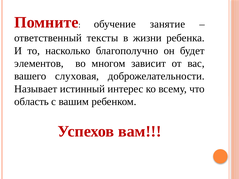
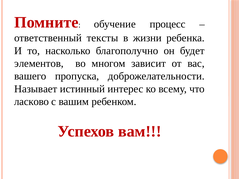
занятие: занятие -> процесс (168, 24)
слуховая: слуховая -> пропуска (77, 76)
область: область -> ласково (32, 102)
